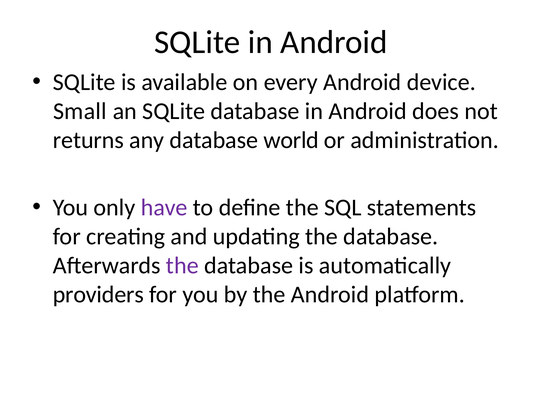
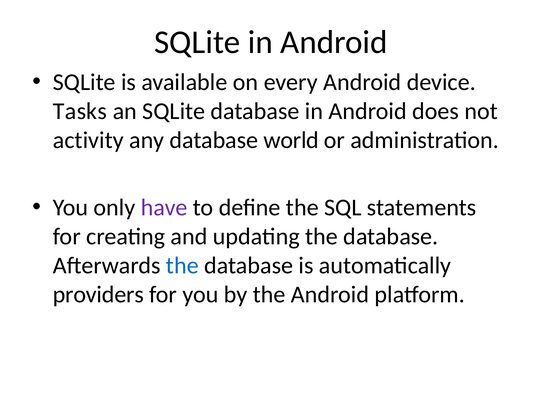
Small: Small -> Tasks (80, 111)
returns: returns -> activity (88, 140)
the colour: purple -> blue (182, 265)
